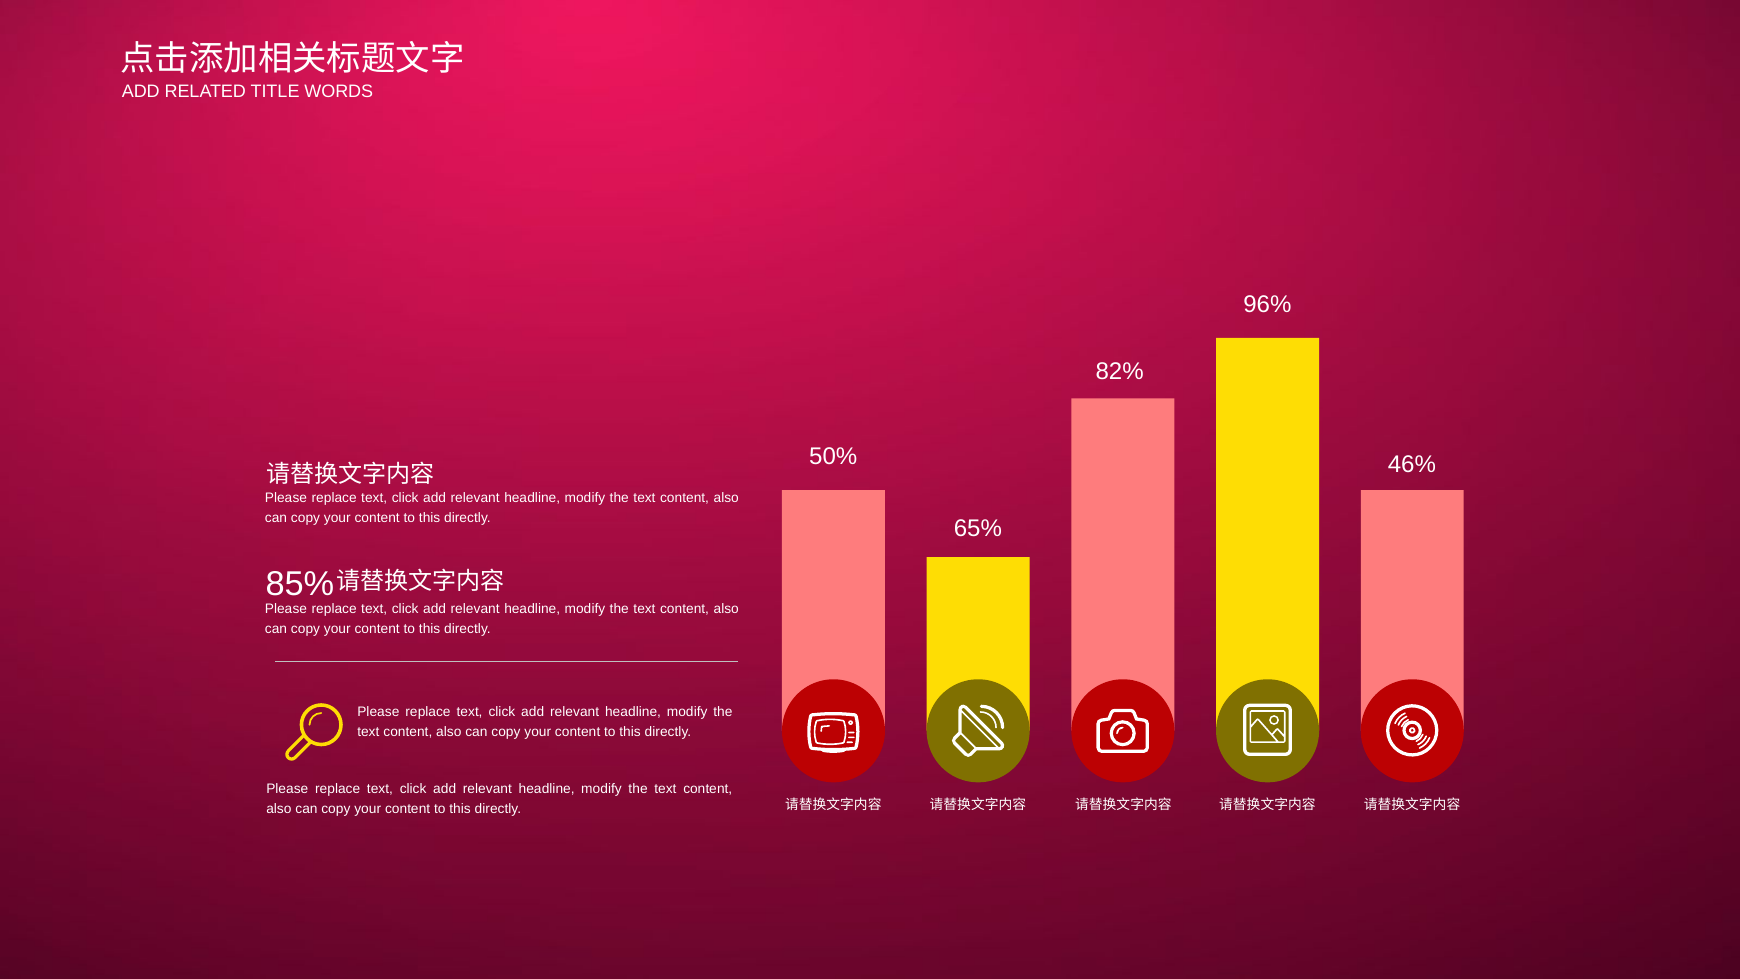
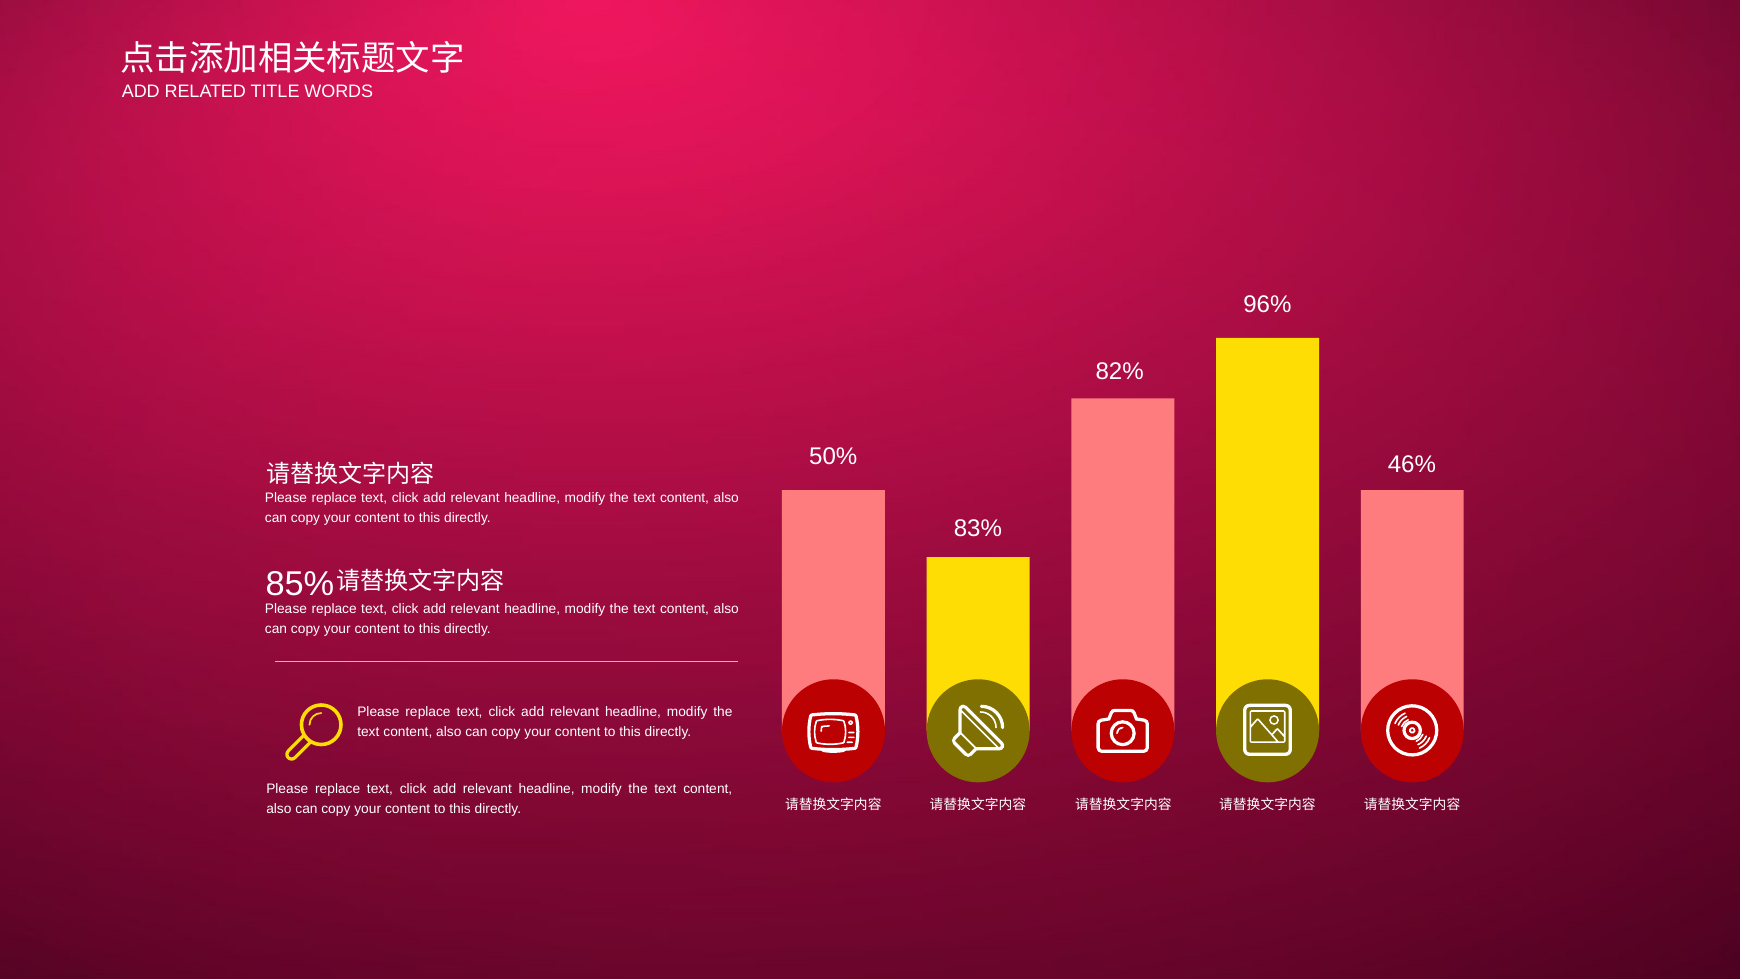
65%: 65% -> 83% (978, 529)
